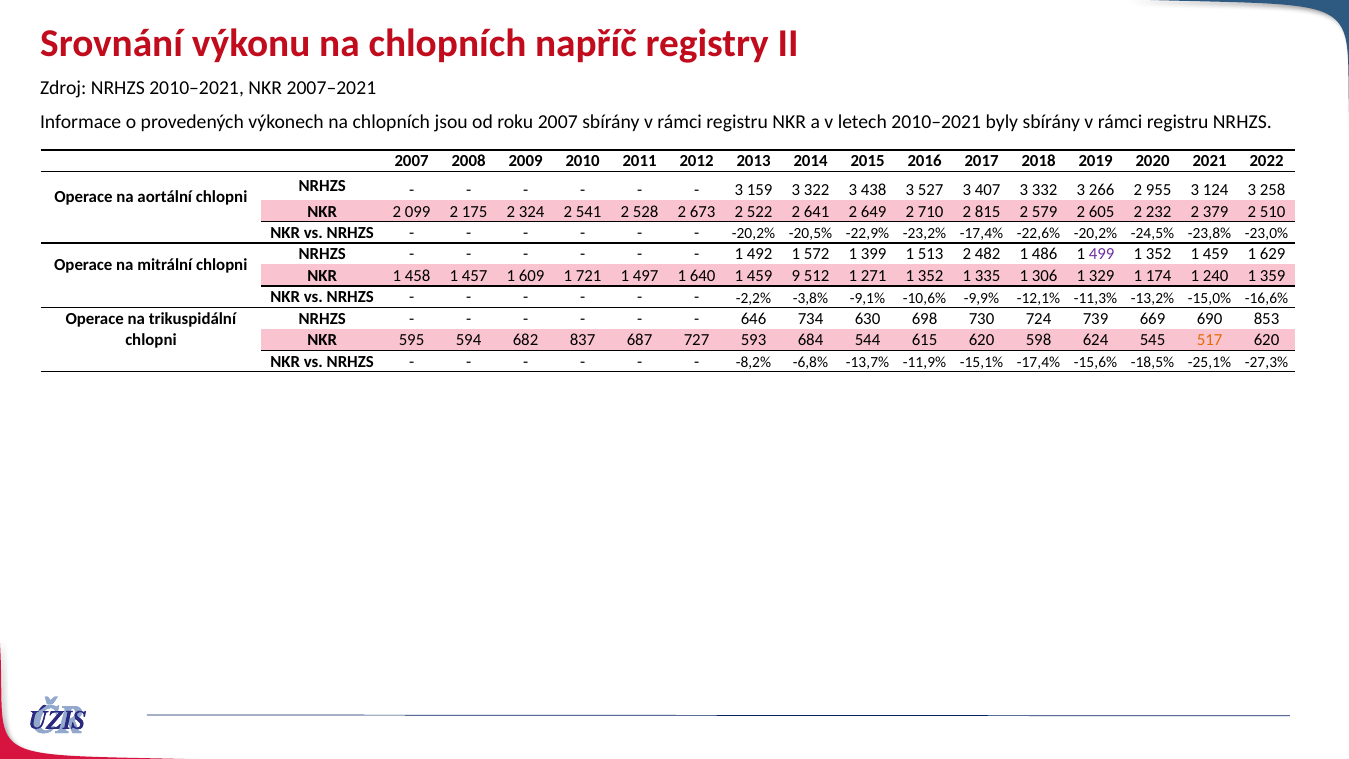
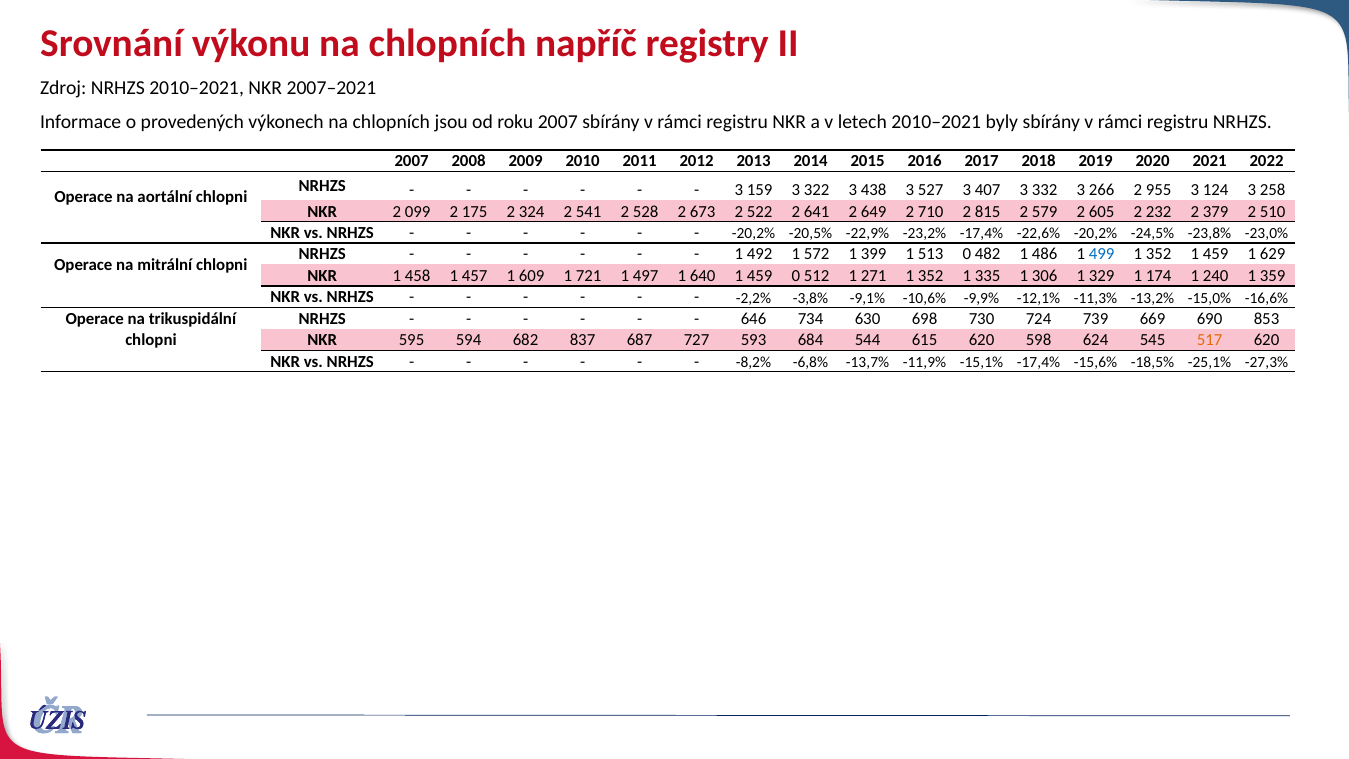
513 2: 2 -> 0 (967, 254)
499 colour: purple -> blue (1102, 254)
459 9: 9 -> 0 (796, 276)
